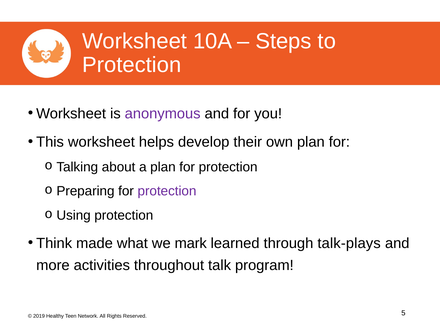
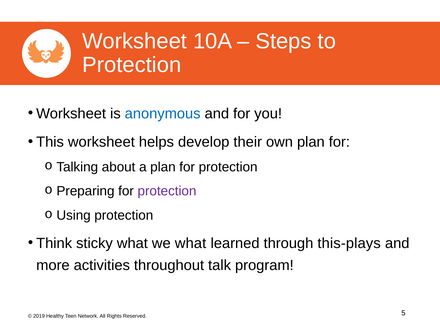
anonymous colour: purple -> blue (163, 114)
made: made -> sticky (94, 243)
we mark: mark -> what (191, 243)
talk-plays: talk-plays -> this-plays (349, 243)
